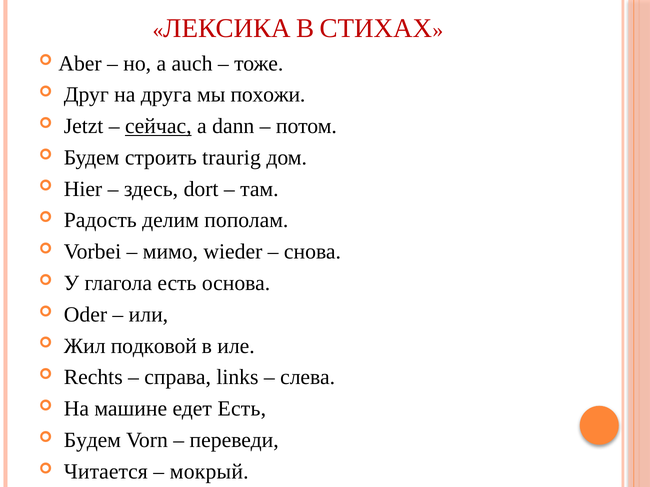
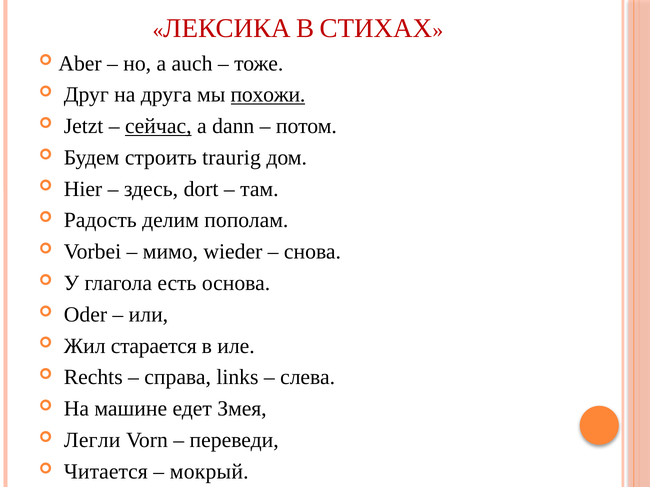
похожи underline: none -> present (268, 95)
подковой: подковой -> старается (154, 346)
едет Есть: Есть -> Змея (242, 409)
Будем: Будем -> Легли (92, 441)
